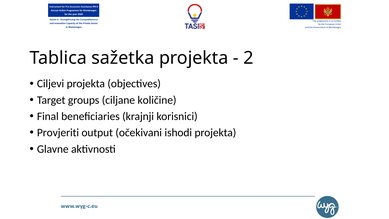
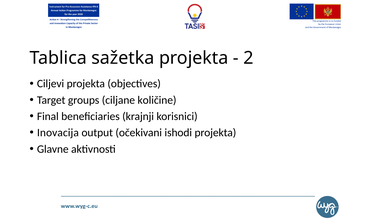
Provjeriti: Provjeriti -> Inovacija (58, 133)
